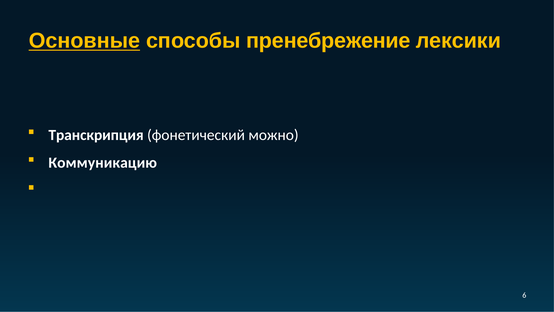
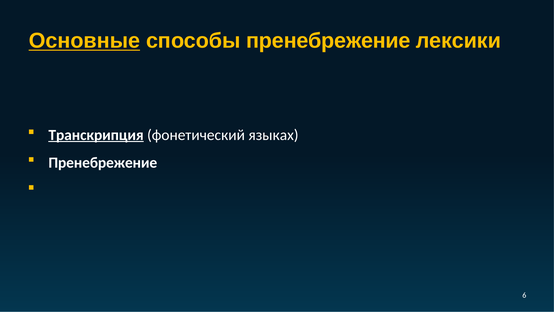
Транскрипция underline: none -> present (96, 135)
можно: можно -> языках (274, 135)
Коммуникацию: Коммуникацию -> Пренебрежение (103, 163)
